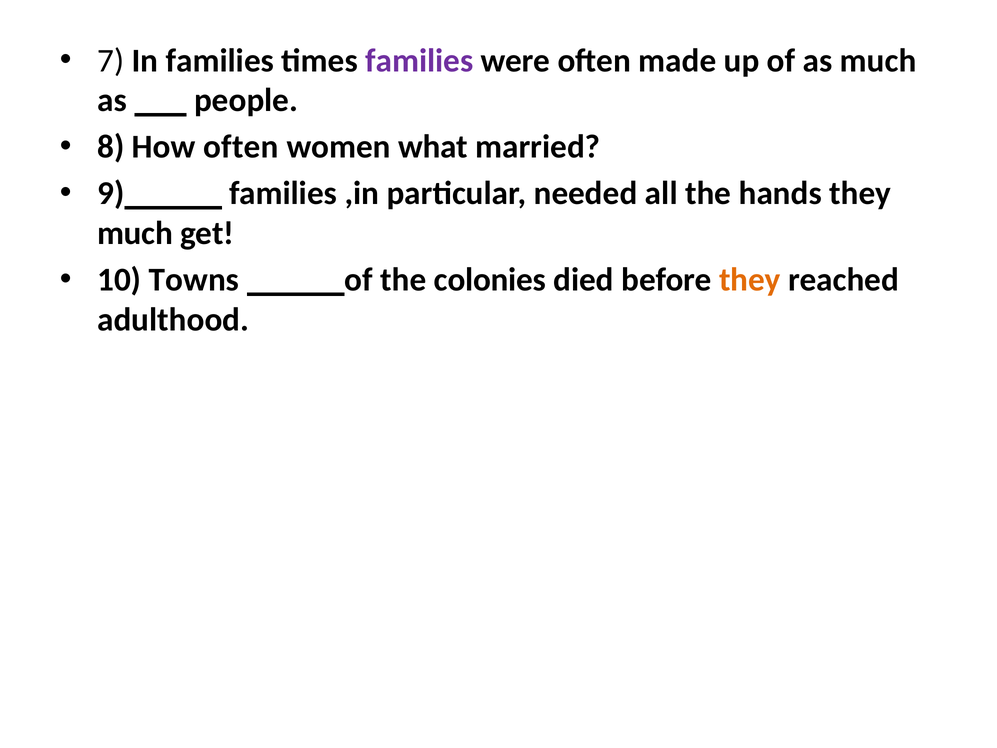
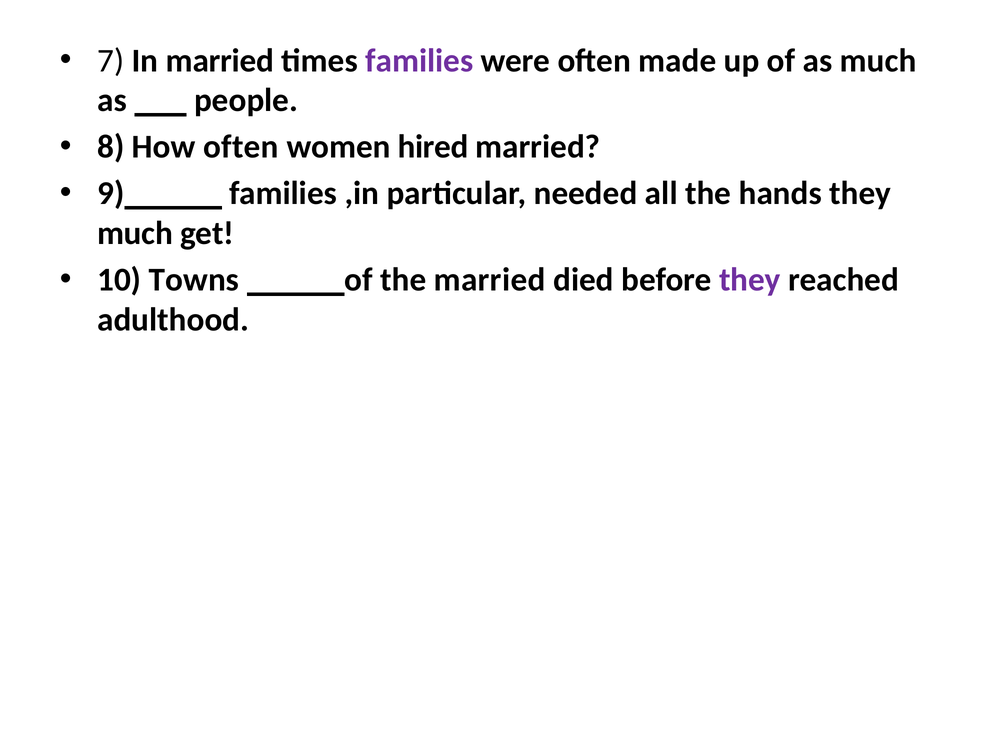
In families: families -> married (220, 61)
what: what -> hired (433, 147)
the colonies: colonies -> married (490, 280)
they colour: orange -> purple (750, 280)
